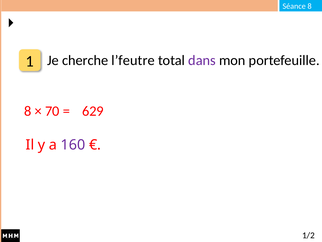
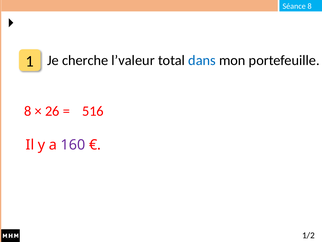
l’feutre: l’feutre -> l’valeur (133, 60)
dans colour: purple -> blue (202, 60)
70: 70 -> 26 (52, 111)
629: 629 -> 516 (93, 111)
